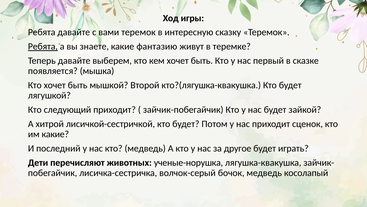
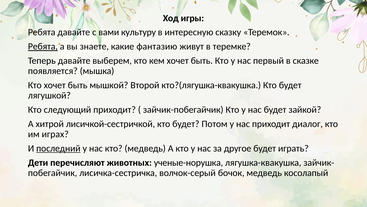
вами теремок: теремок -> культуру (139, 32)
сценок: сценок -> диалог (307, 124)
им какие: какие -> играх (55, 134)
последний underline: none -> present (58, 148)
